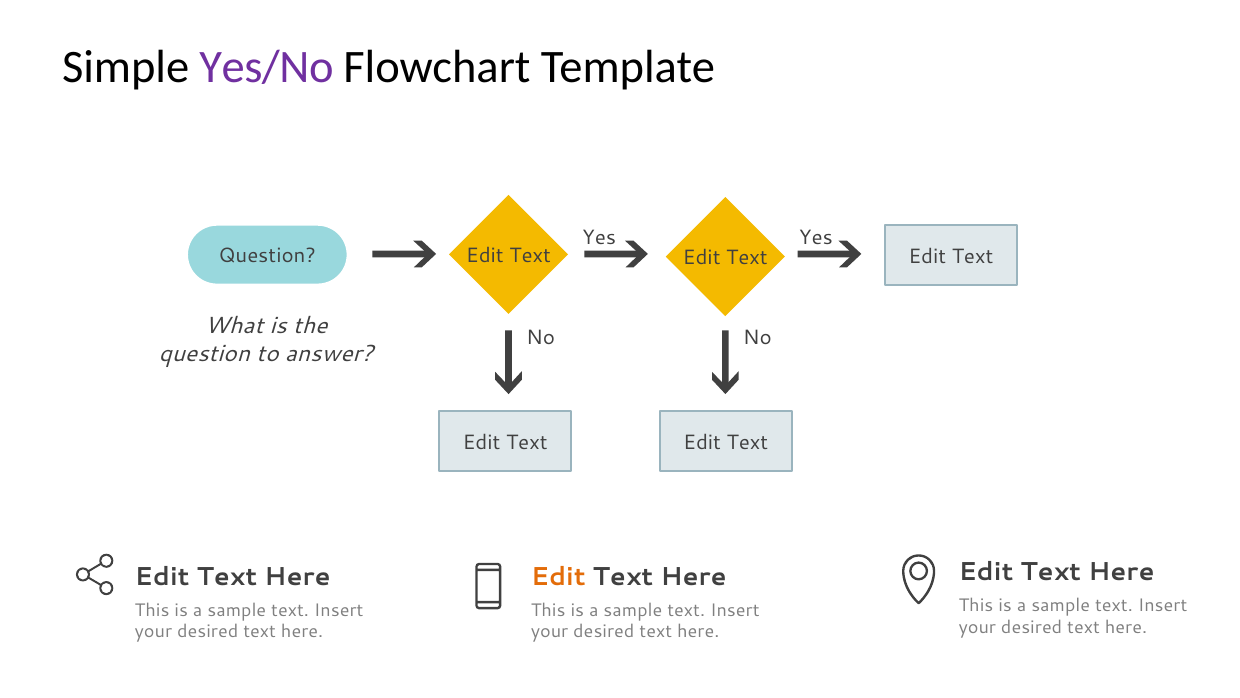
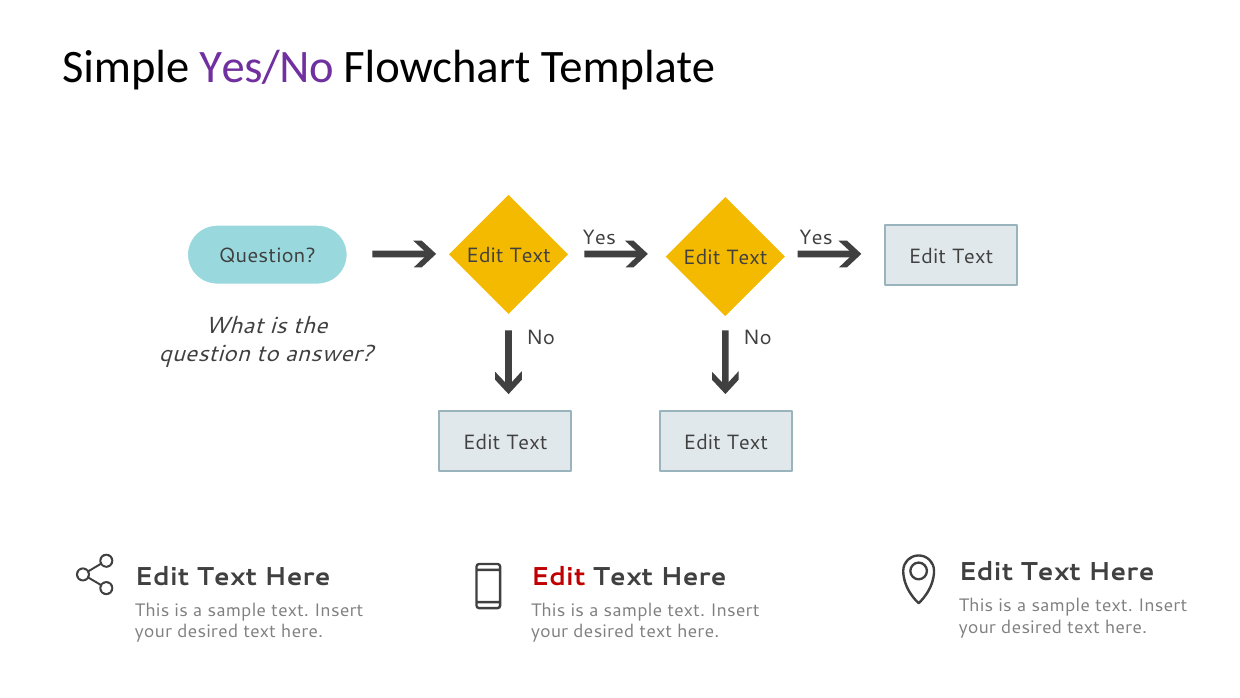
Edit colour: orange -> red (558, 576)
